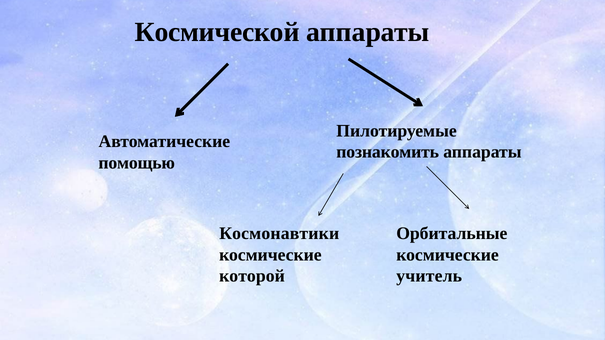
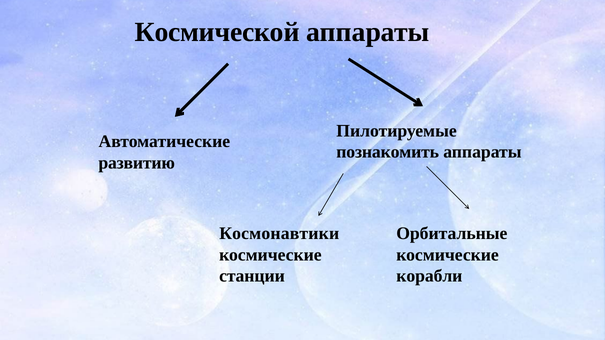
помощью: помощью -> развитию (137, 163)
которой: которой -> станции (252, 276)
учитель: учитель -> корабли (429, 276)
